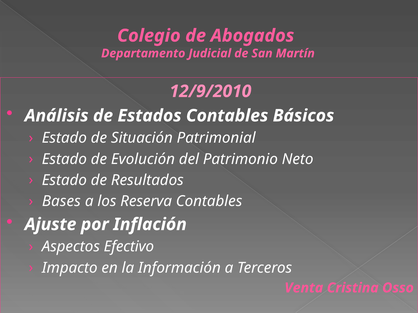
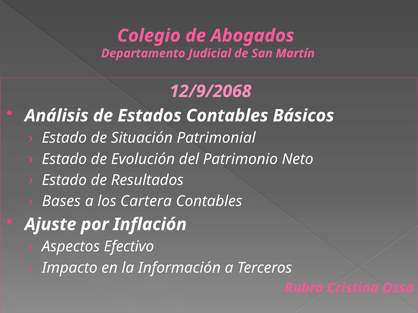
12/9/2010: 12/9/2010 -> 12/9/2068 (210, 91)
Reserva: Reserva -> Cartera (146, 202)
Venta: Venta -> Rubro (304, 288)
